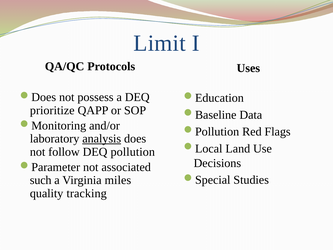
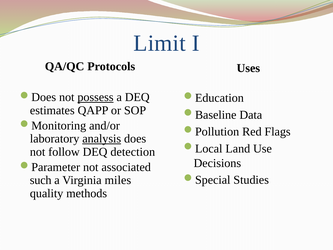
possess underline: none -> present (95, 97)
prioritize: prioritize -> estimates (52, 110)
pollution: pollution -> detection (133, 152)
tracking: tracking -> methods (87, 193)
